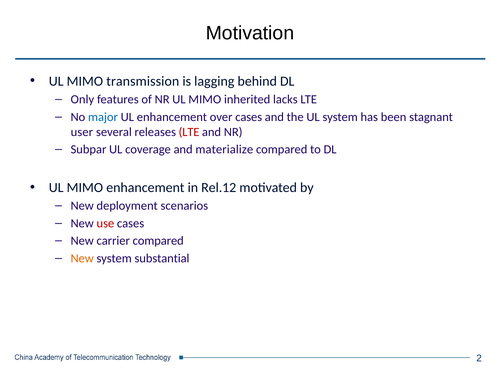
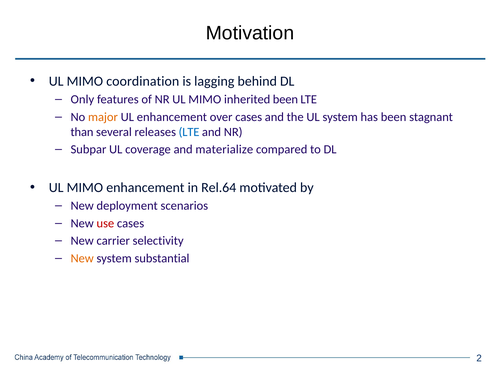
transmission: transmission -> coordination (143, 81)
inherited lacks: lacks -> been (285, 99)
major colour: blue -> orange (103, 117)
user: user -> than (82, 132)
LTE colour: red -> blue (189, 132)
Rel.12: Rel.12 -> Rel.64 (219, 188)
carrier compared: compared -> selectivity (158, 241)
